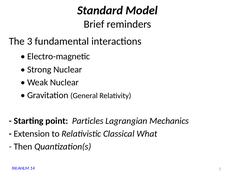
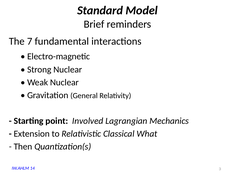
The 3: 3 -> 7 (30, 41)
Particles: Particles -> Involved (88, 120)
